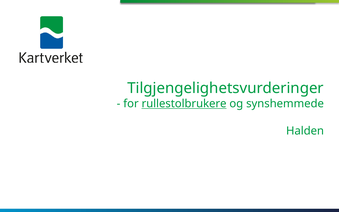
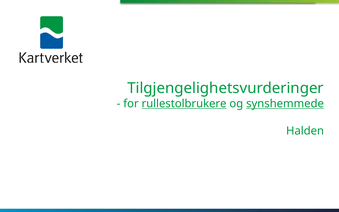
synshemmede underline: none -> present (285, 104)
